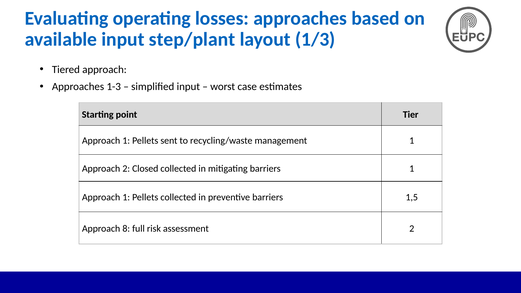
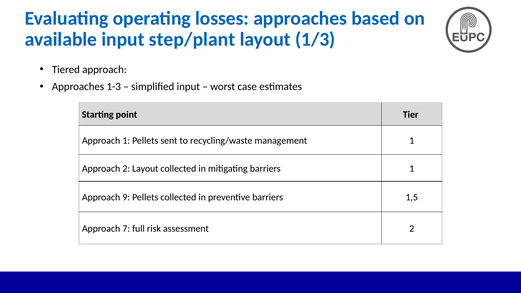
2 Closed: Closed -> Layout (145, 169)
1: 1 -> 9 (126, 197)
8: 8 -> 7 (126, 229)
